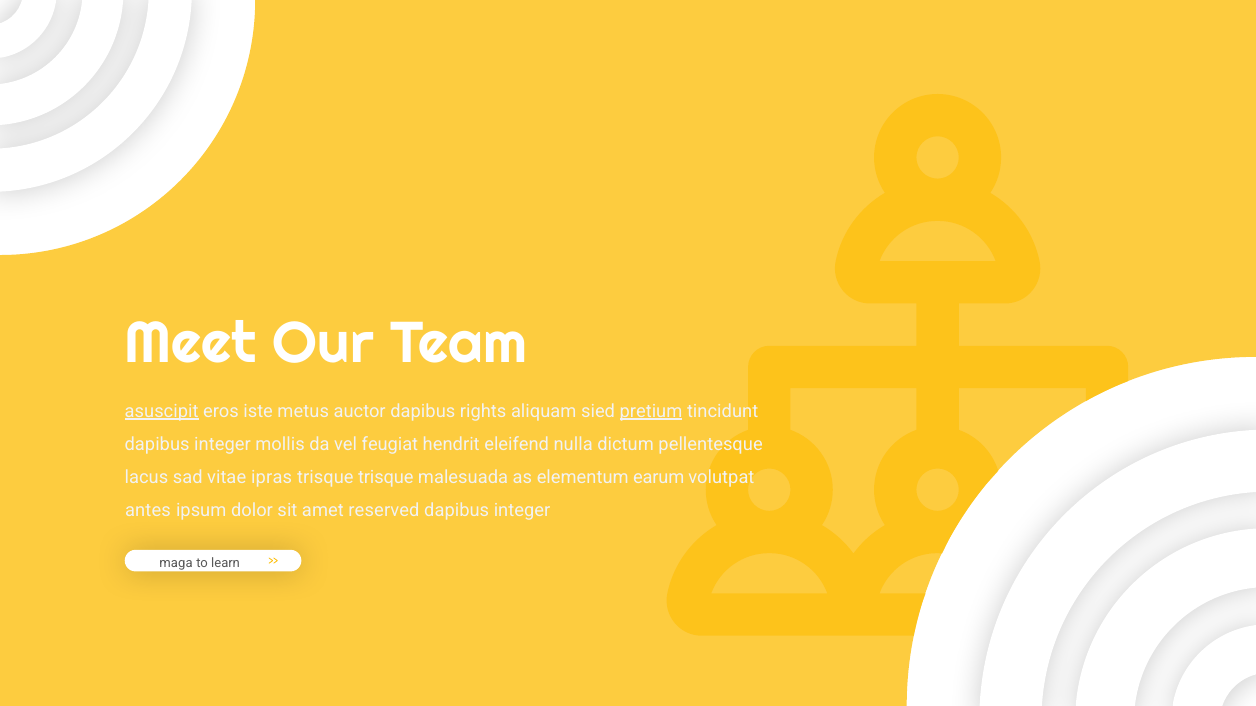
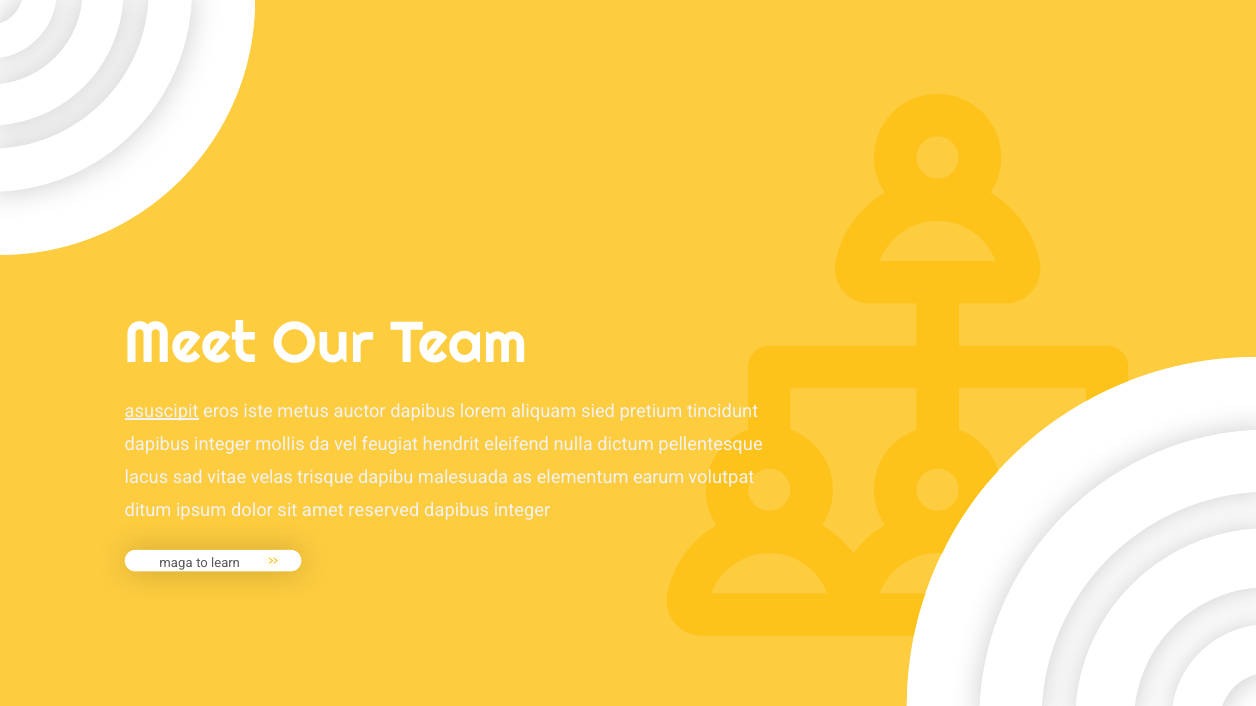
rights: rights -> lorem (483, 411)
pretium underline: present -> none (651, 411)
ipras: ipras -> velas (272, 477)
trisque trisque: trisque -> dapibu (386, 477)
antes: antes -> ditum (148, 510)
